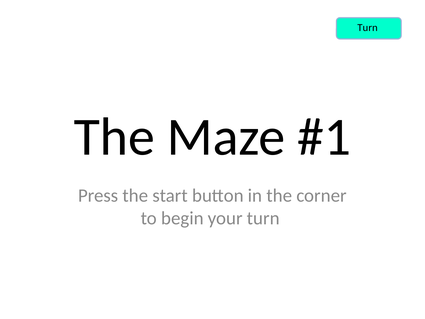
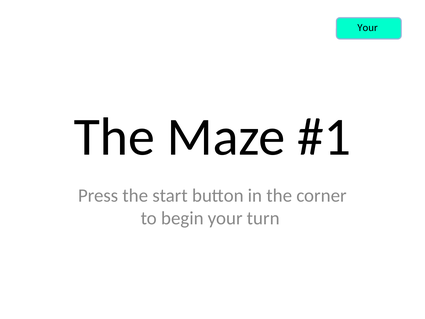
Turn: Turn -> Your (368, 28)
